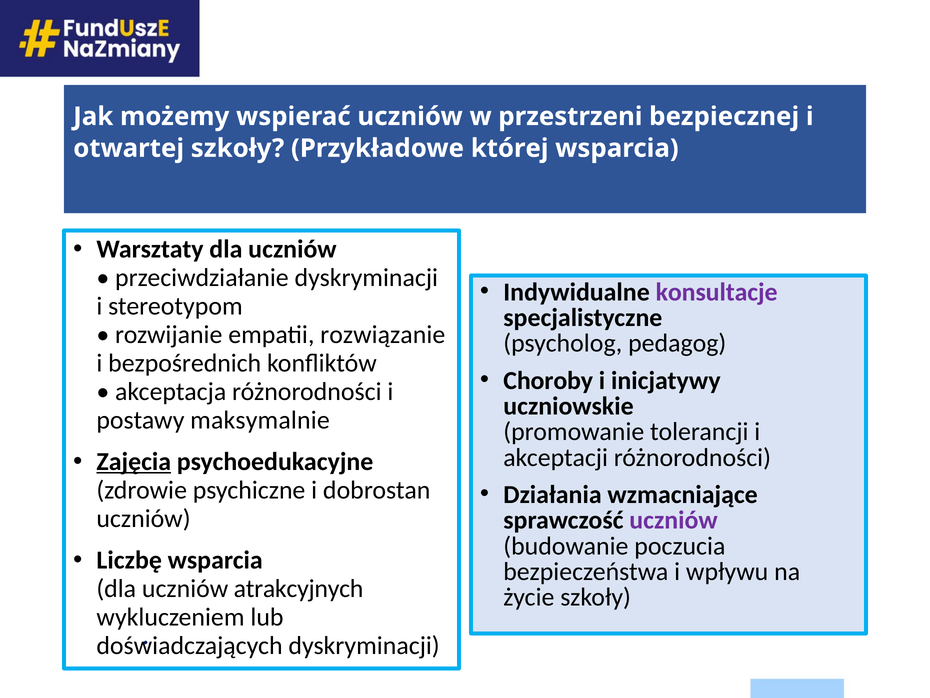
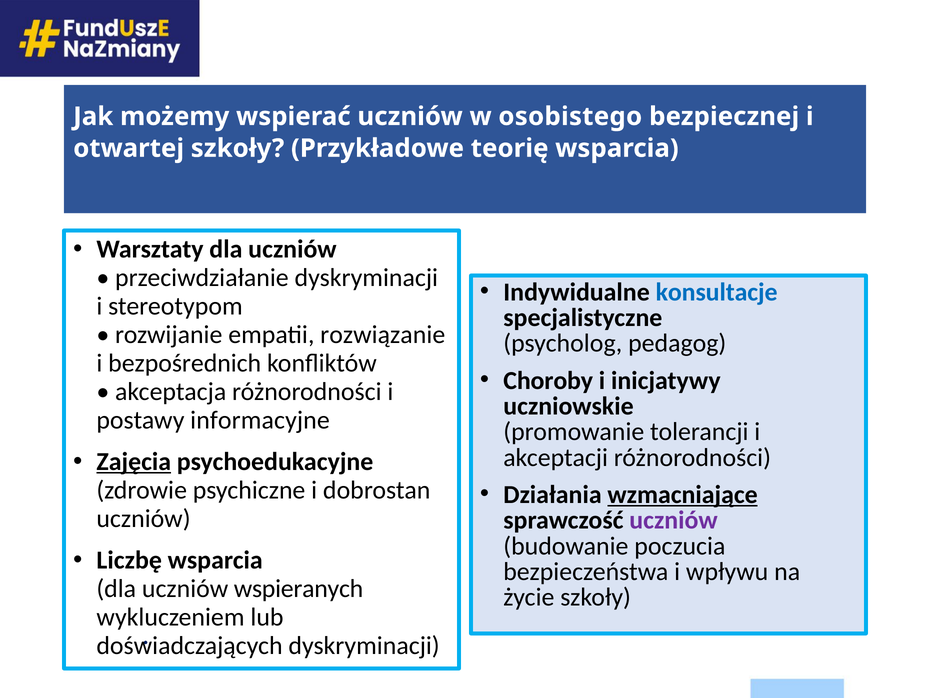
przestrzeni: przestrzeni -> osobistego (570, 116)
której: której -> teorię (510, 148)
konsultacje colour: purple -> blue (717, 292)
maksymalnie: maksymalnie -> informacyjne (260, 420)
wzmacniające underline: none -> present (683, 494)
atrakcyjnych: atrakcyjnych -> wspieranych (299, 588)
